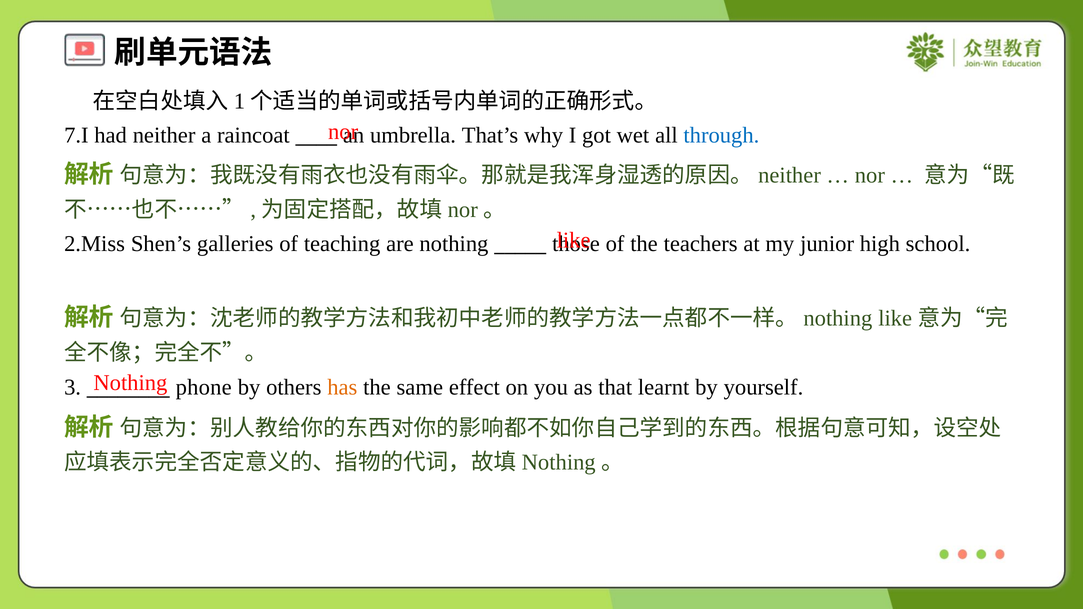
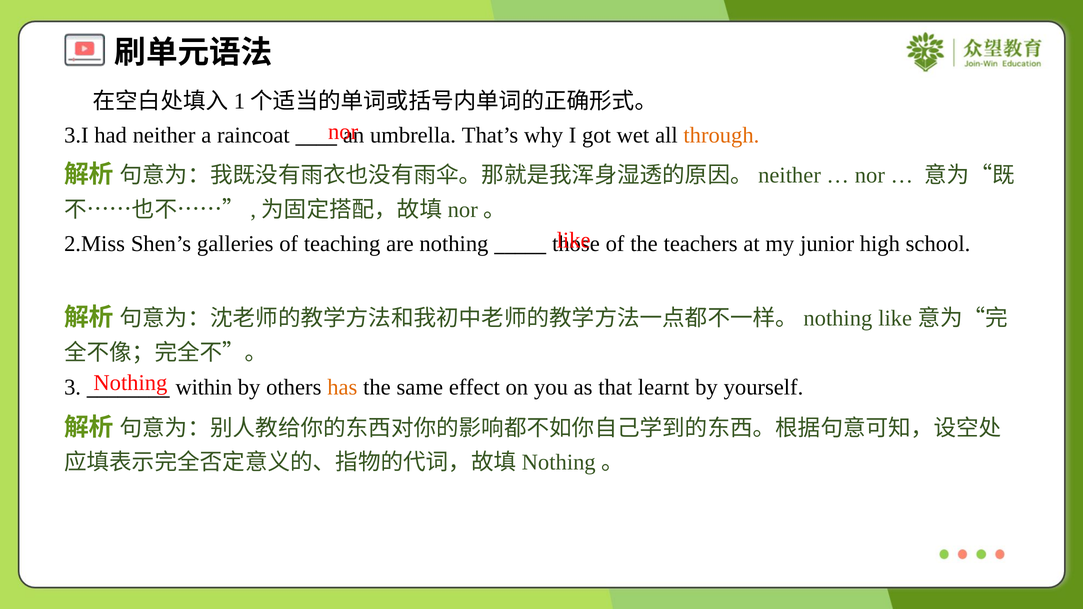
7.I: 7.I -> 3.I (76, 135)
through colour: blue -> orange (721, 135)
phone: phone -> within (204, 388)
